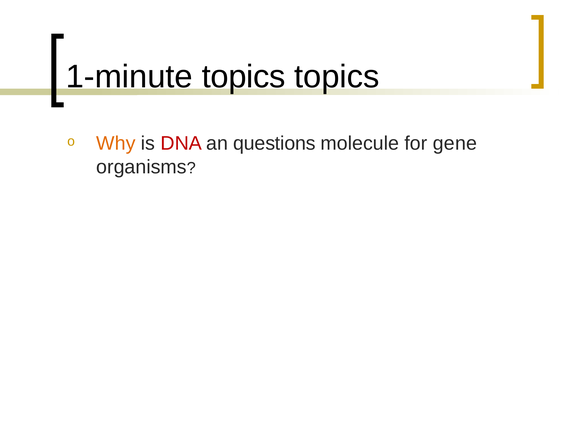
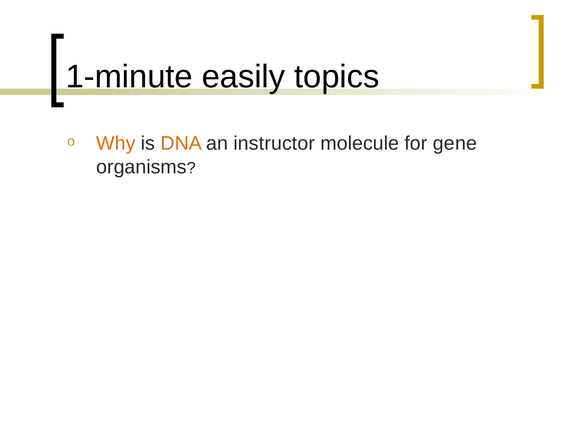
1-minute topics: topics -> easily (243, 77)
DNA colour: red -> orange (181, 143)
questions: questions -> instructor (274, 143)
